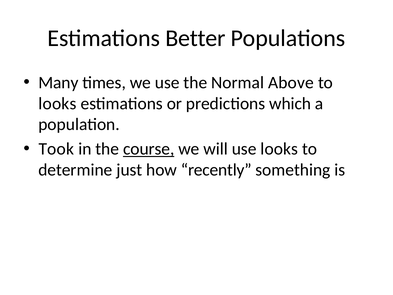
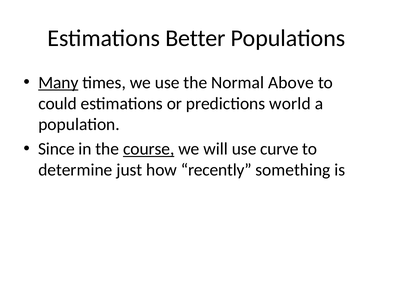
Many underline: none -> present (58, 82)
looks: looks -> could (58, 103)
which: which -> world (290, 103)
Took: Took -> Since (56, 149)
use looks: looks -> curve (279, 149)
